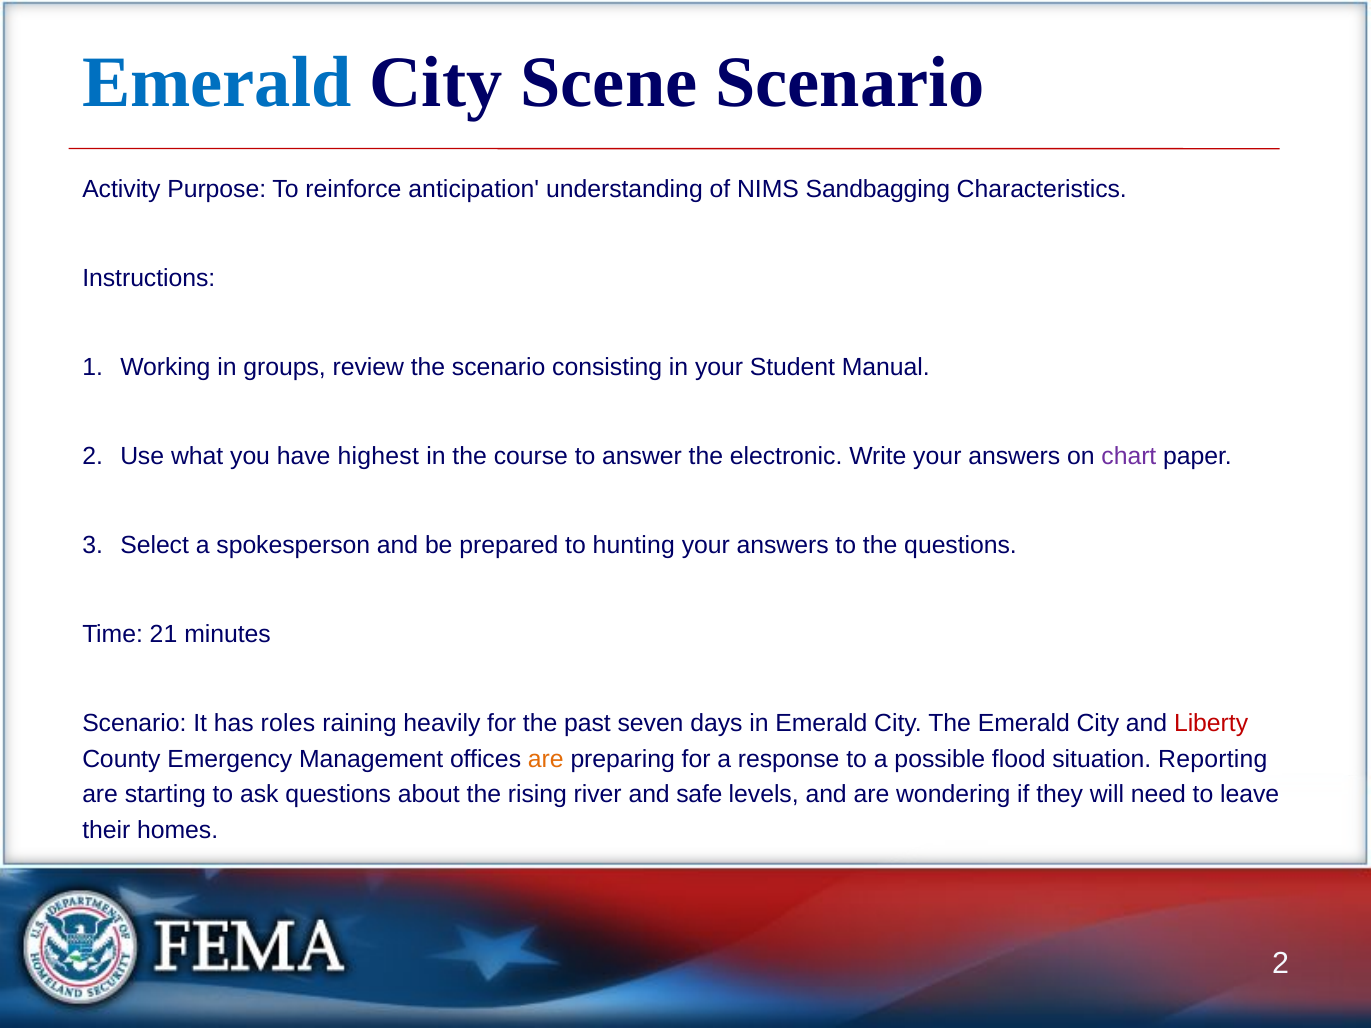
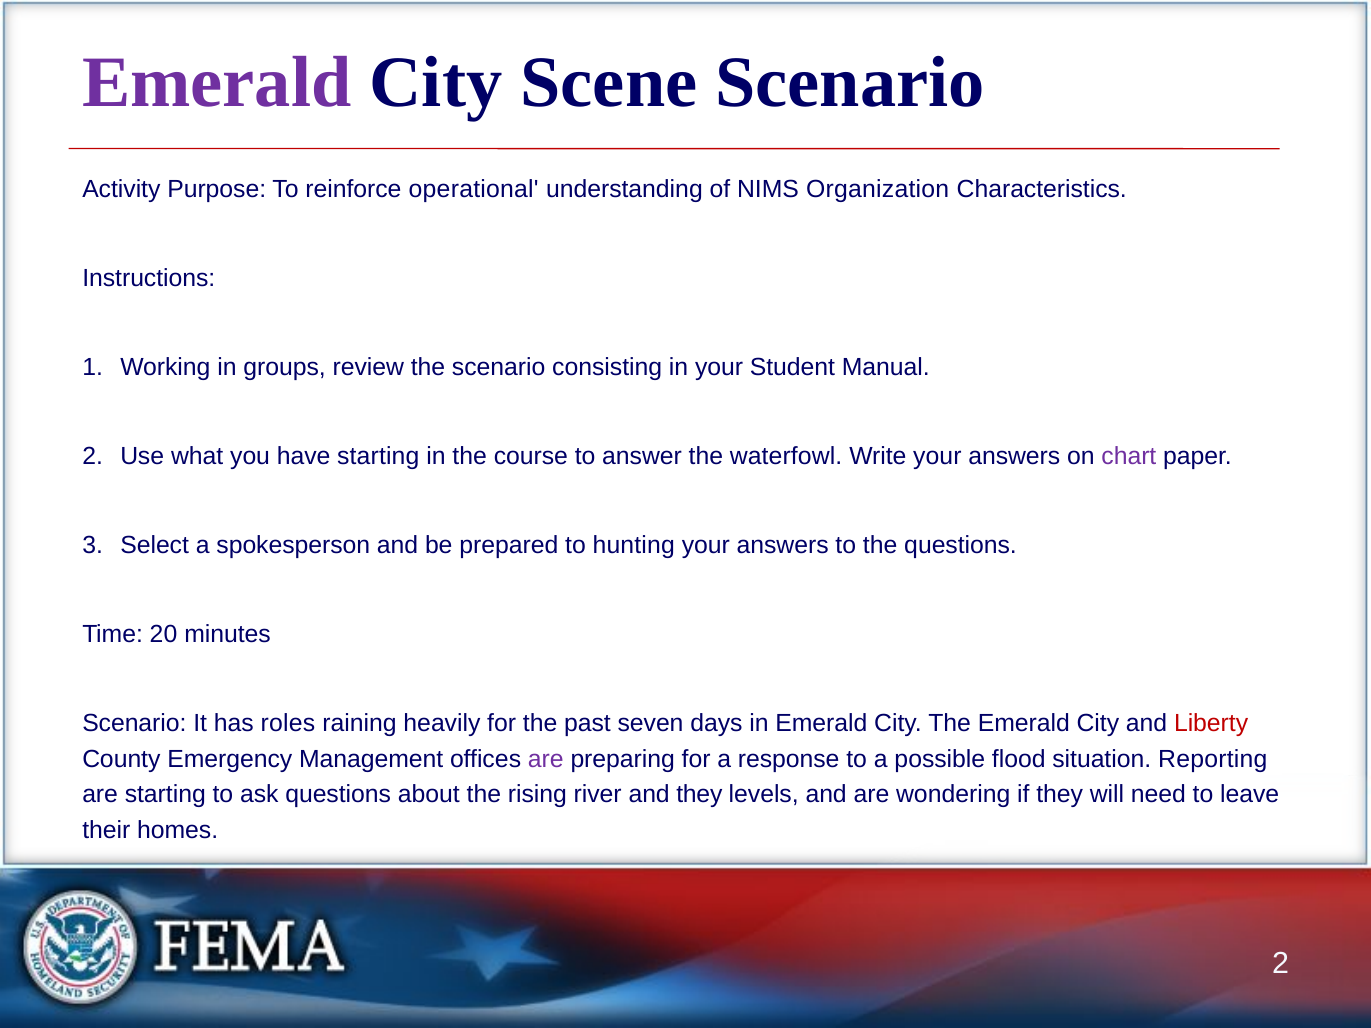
Emerald colour: blue -> purple (217, 83)
anticipation: anticipation -> operational (474, 190)
Sandbagging: Sandbagging -> Organization (878, 190)
have highest: highest -> starting (378, 457)
electronic: electronic -> waterfowl (786, 457)
21: 21 -> 20 (164, 635)
are colour: orange -> purple (546, 759)
and safe: safe -> they (699, 795)
